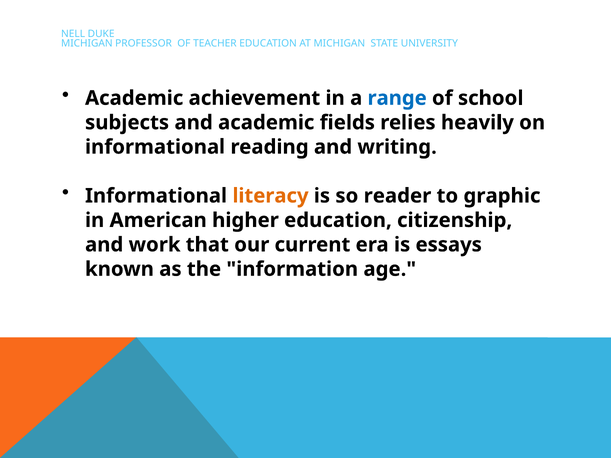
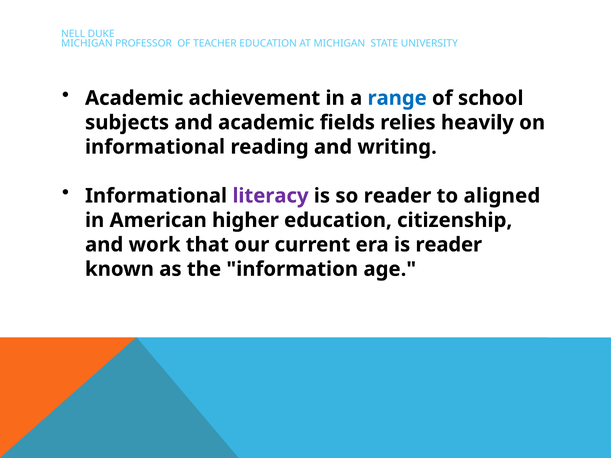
literacy colour: orange -> purple (270, 196)
graphic: graphic -> aligned (502, 196)
is essays: essays -> reader (449, 245)
